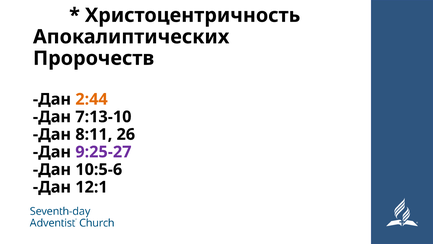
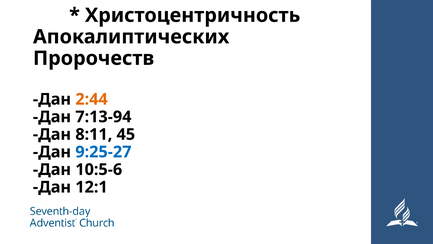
7:13-10: 7:13-10 -> 7:13-94 (103, 117)
26: 26 -> 45 (126, 134)
9:25-27 colour: purple -> blue (103, 152)
